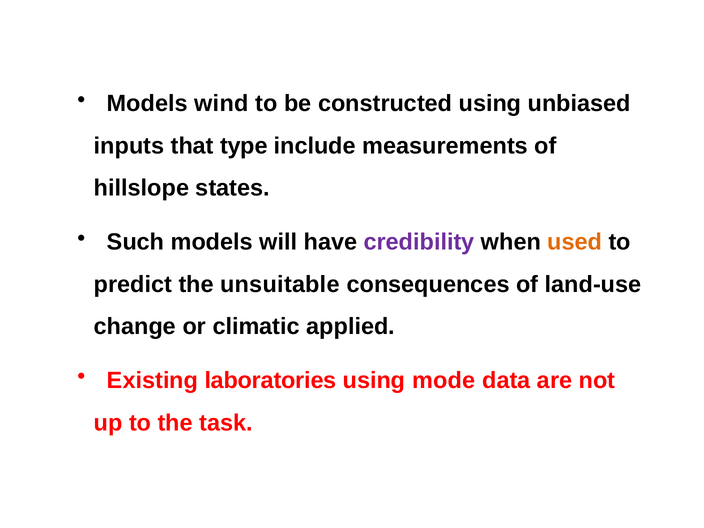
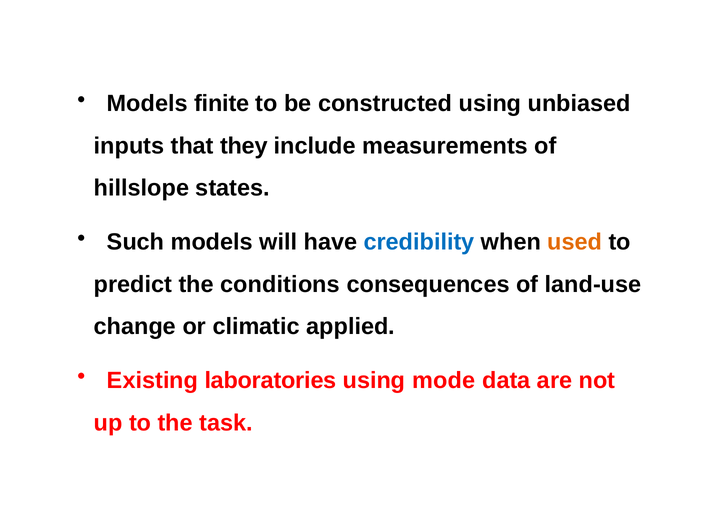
wind: wind -> finite (222, 104)
type: type -> they (244, 146)
credibility colour: purple -> blue (419, 242)
unsuitable: unsuitable -> conditions (280, 284)
